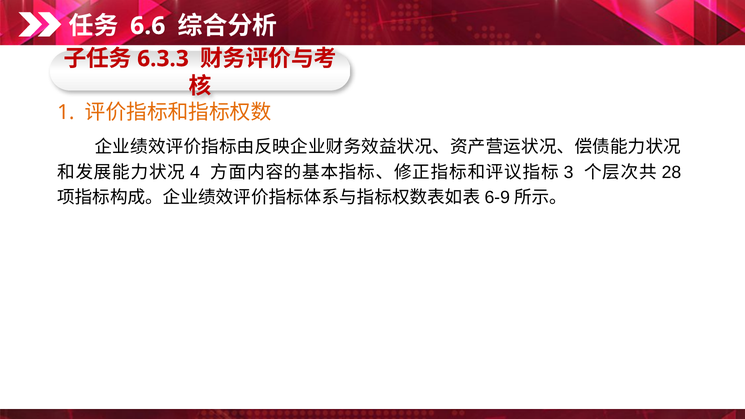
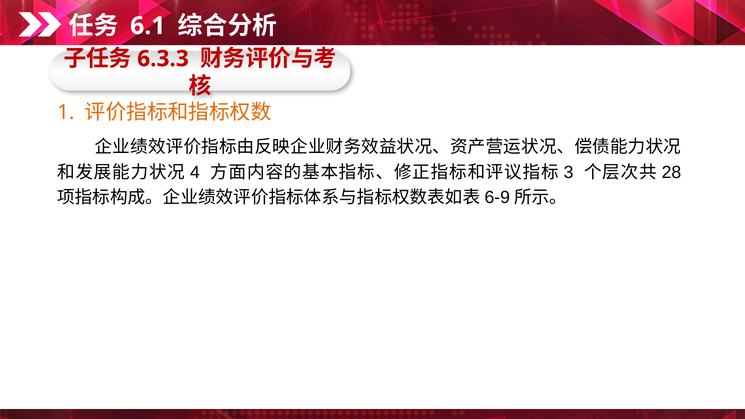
6.6: 6.6 -> 6.1 (148, 26)
